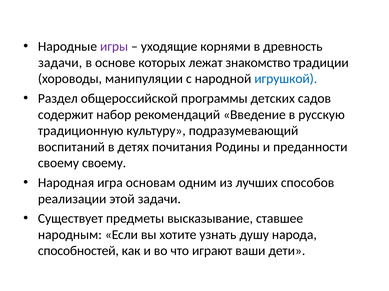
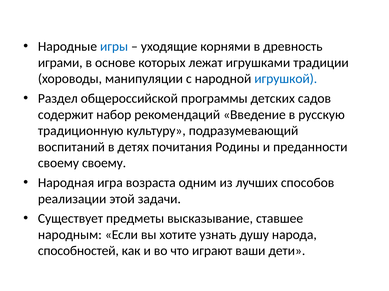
игры colour: purple -> blue (114, 47)
задачи: задачи -> играми (60, 63)
знакомство: знакомство -> игрушками (258, 63)
основам: основам -> возраста (151, 183)
